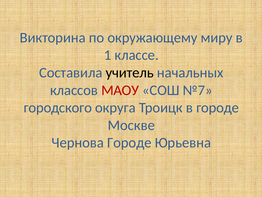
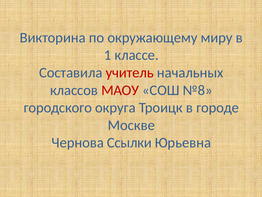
учитель colour: black -> red (130, 73)
№7: №7 -> №8 (198, 90)
Чернова Городе: Городе -> Ссылки (129, 142)
